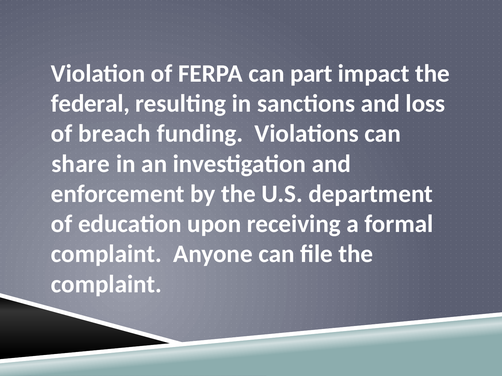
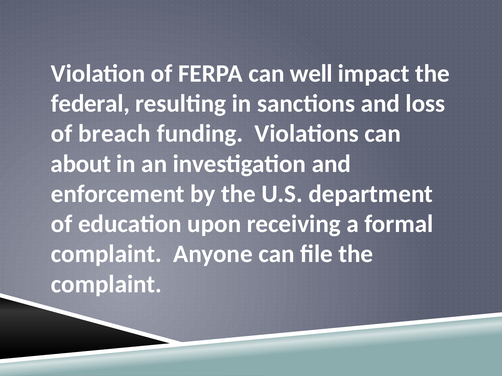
part: part -> well (311, 74)
share: share -> about (81, 164)
